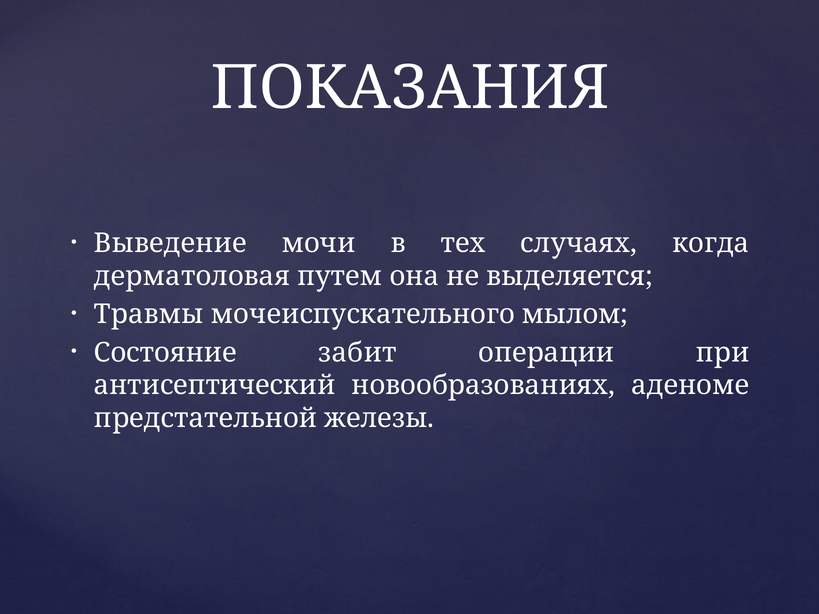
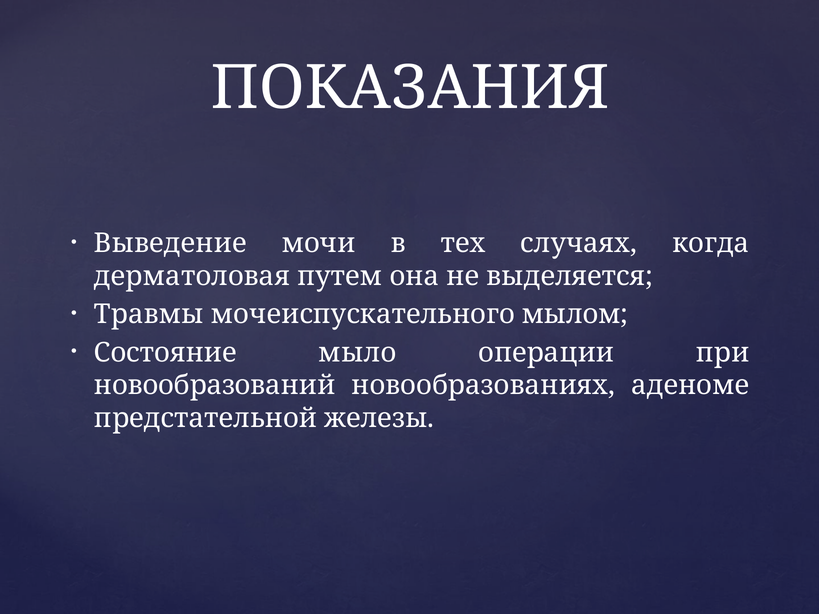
забит: забит -> мыло (357, 353)
антисептический: антисептический -> новообразований (215, 385)
